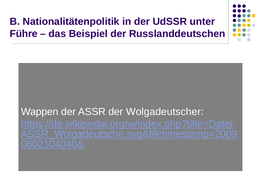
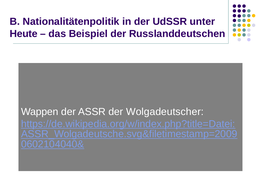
Führe: Führe -> Heute (24, 34)
